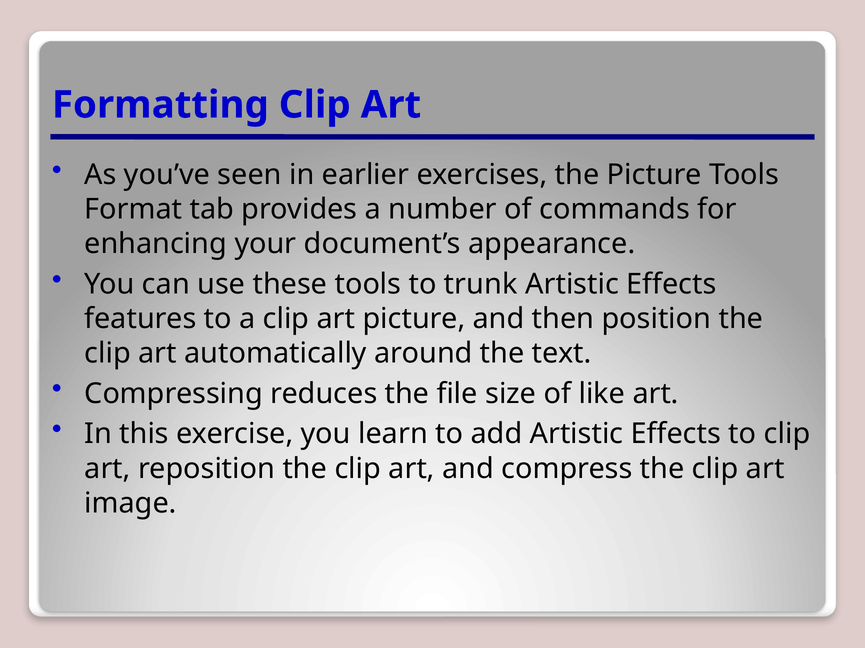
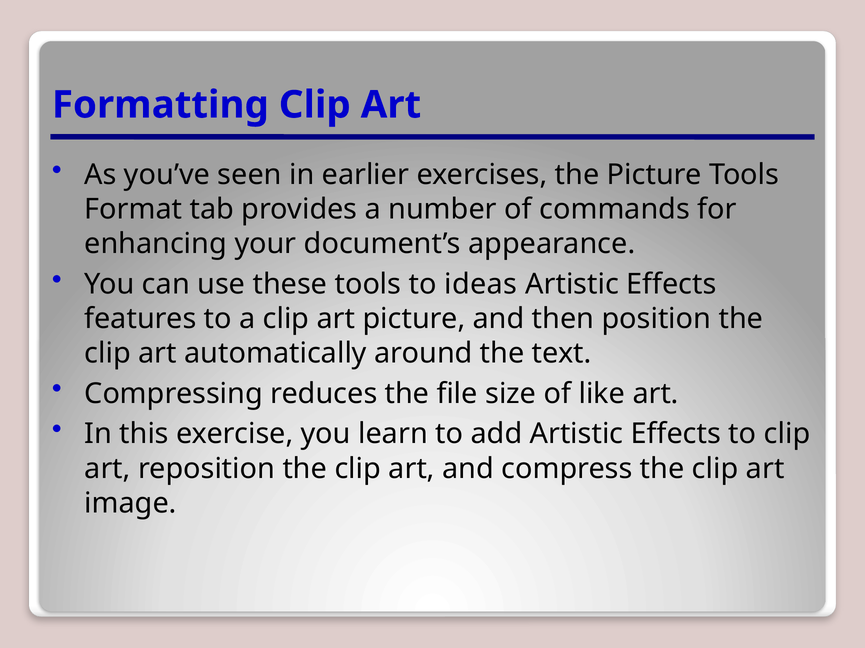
trunk: trunk -> ideas (481, 285)
